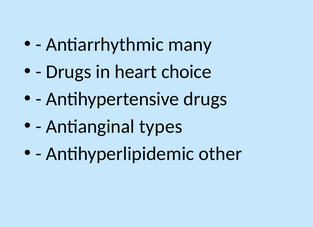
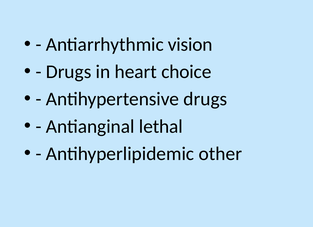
many: many -> vision (190, 45)
types: types -> lethal (161, 127)
